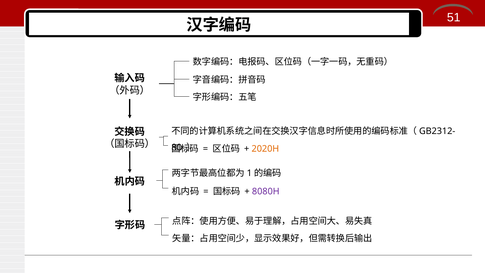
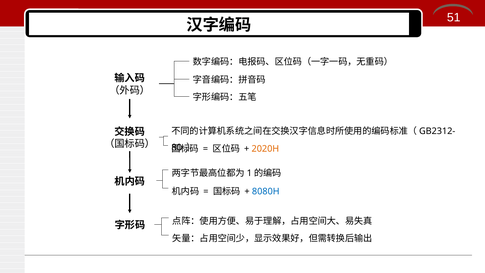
8080H colour: purple -> blue (266, 191)
